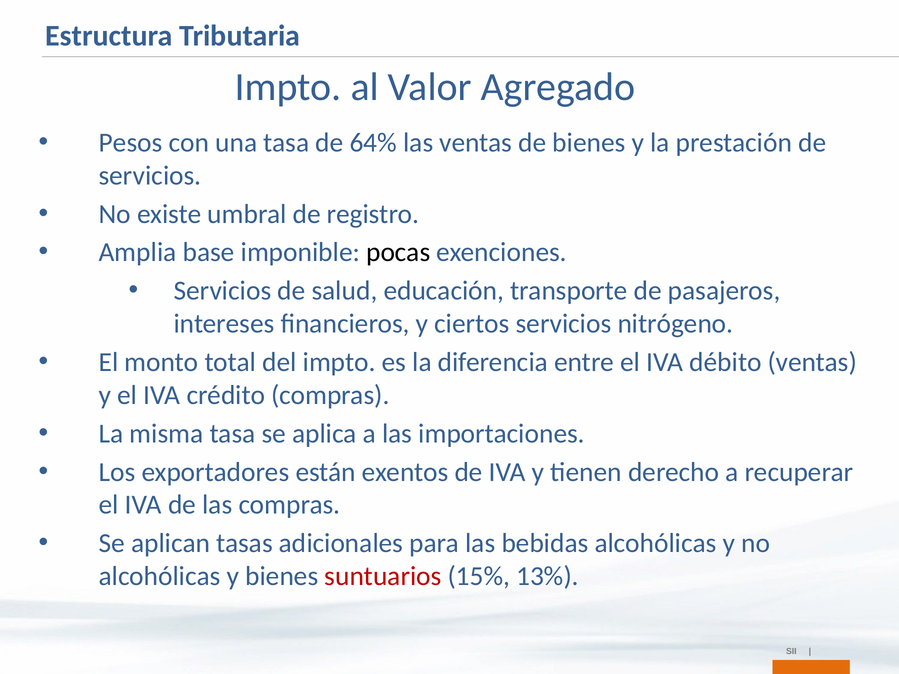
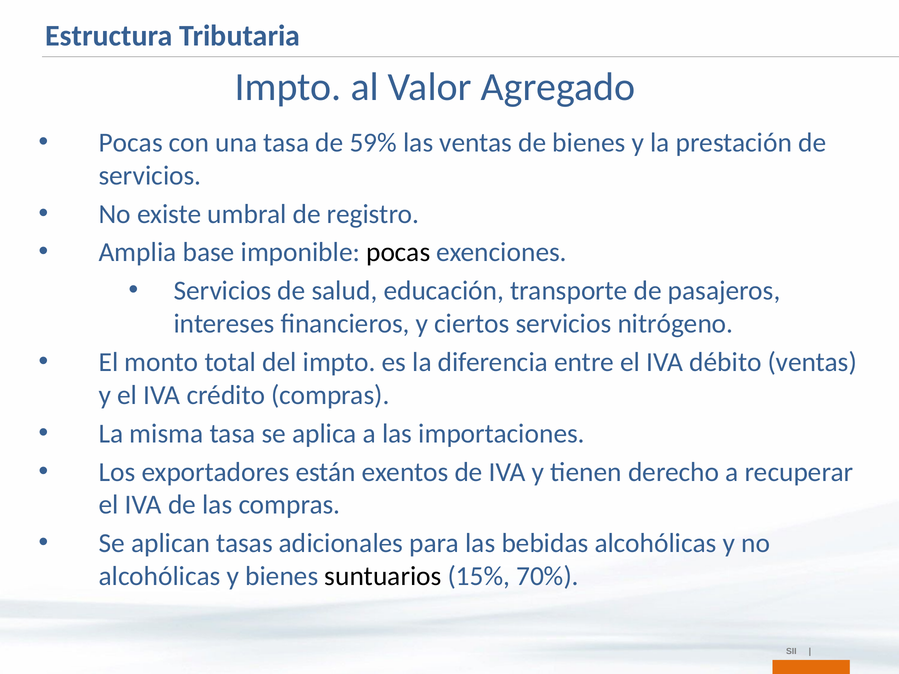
Pesos: Pesos -> Pocas (131, 143)
64%: 64% -> 59% (373, 143)
suntuarios colour: red -> black (383, 576)
13%: 13% -> 70% (547, 576)
